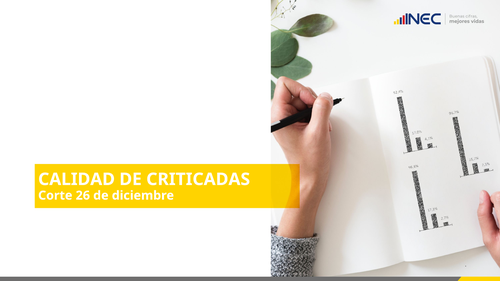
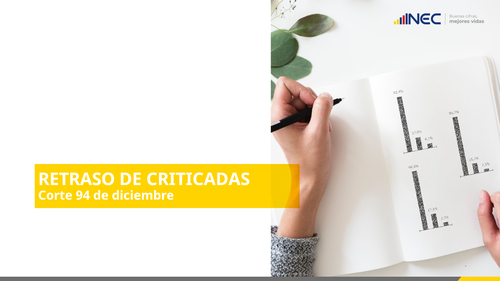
CALIDAD: CALIDAD -> RETRASO (77, 179)
26: 26 -> 94 (83, 196)
